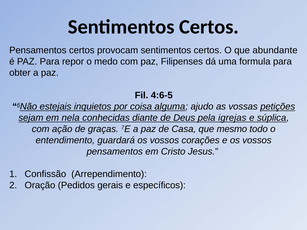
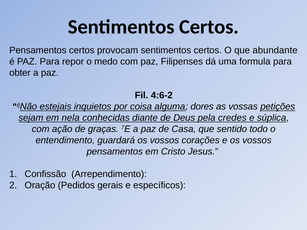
4:6-5: 4:6-5 -> 4:6-2 (162, 95)
ajudo: ajudo -> dores (202, 107)
igrejas: igrejas -> credes (232, 118)
mesmo: mesmo -> sentido (232, 129)
